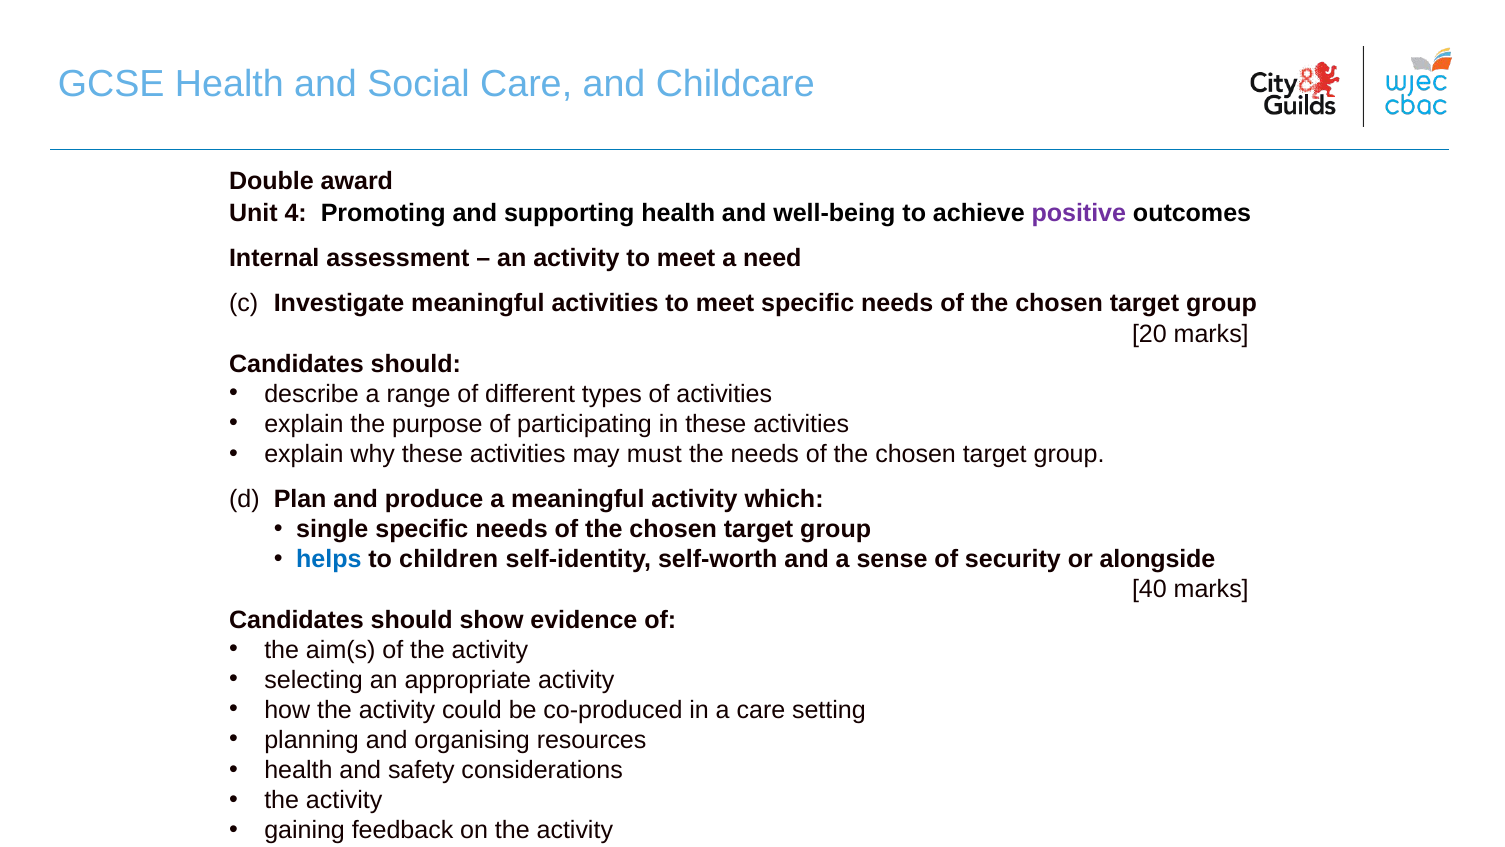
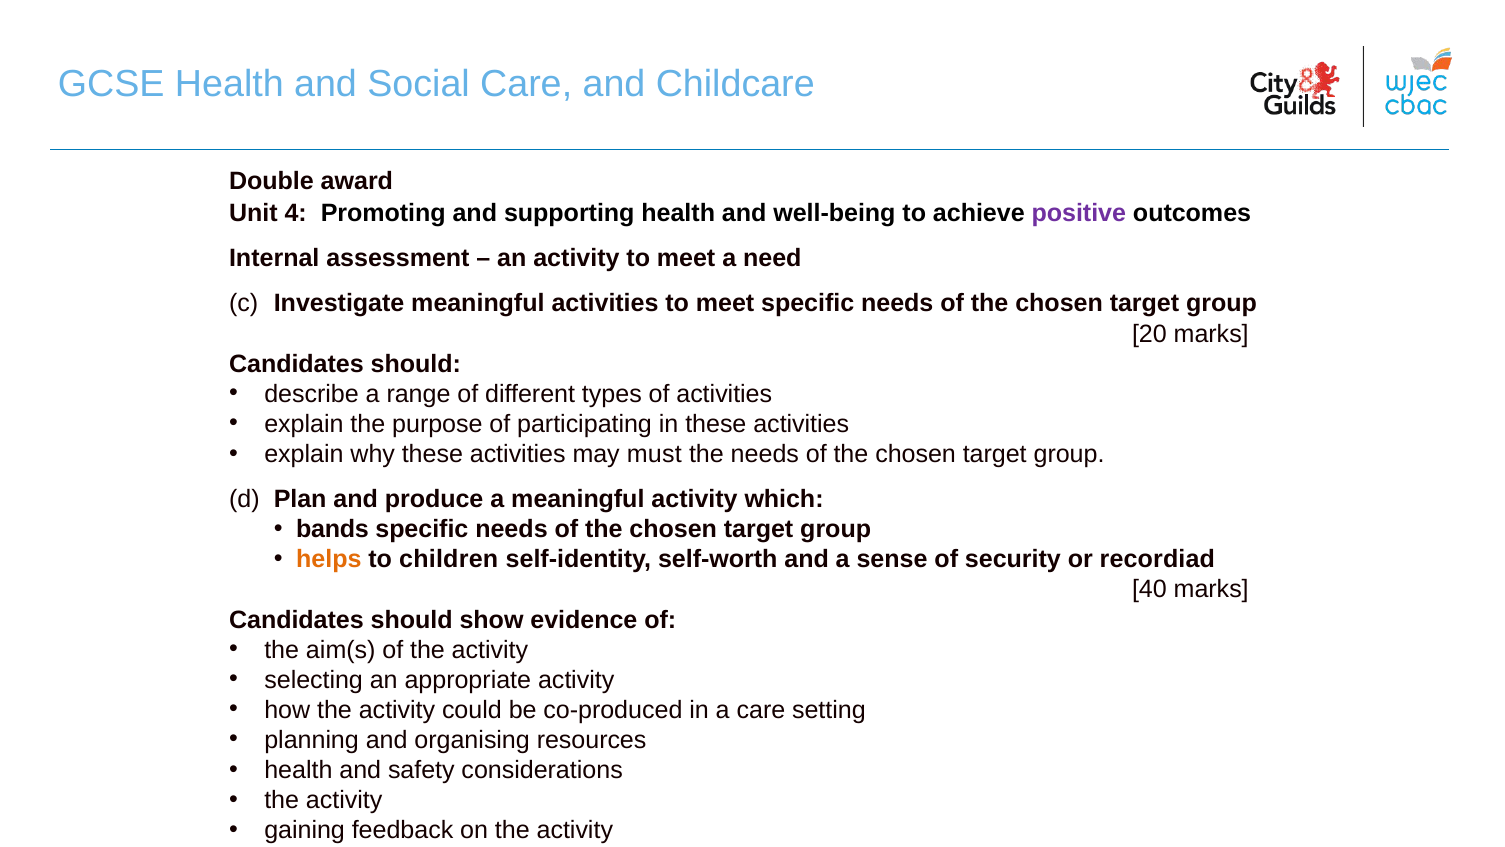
single: single -> bands (332, 529)
helps colour: blue -> orange (329, 559)
alongside: alongside -> recordiad (1157, 559)
